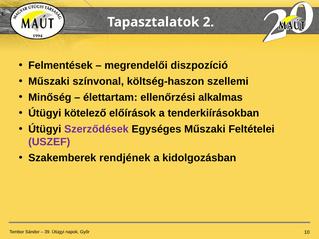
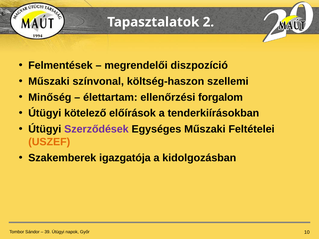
alkalmas: alkalmas -> forgalom (221, 97)
USZEF colour: purple -> orange (49, 142)
rendjének: rendjének -> igazgatója (125, 158)
